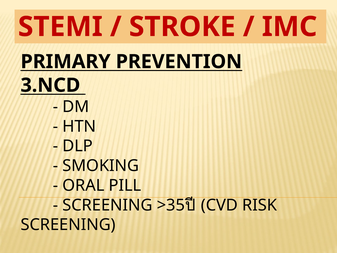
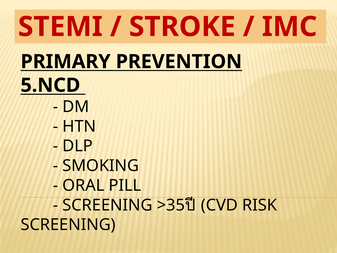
3.NCD: 3.NCD -> 5.NCD (50, 85)
